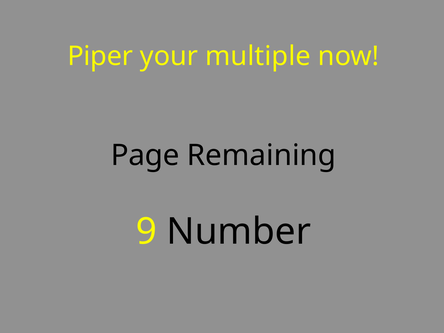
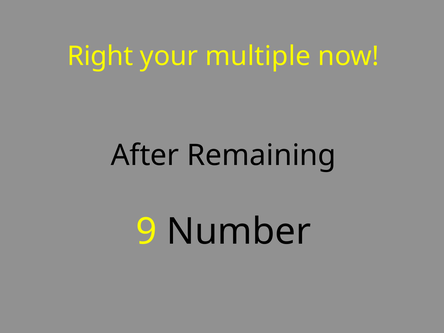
Piper: Piper -> Right (100, 56)
Page: Page -> After (145, 156)
